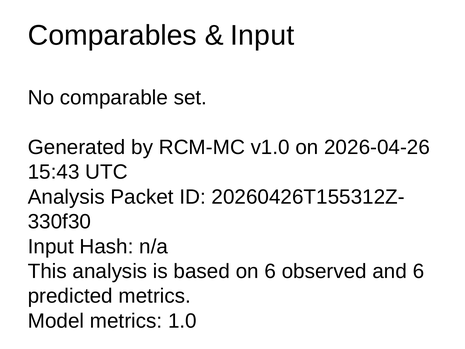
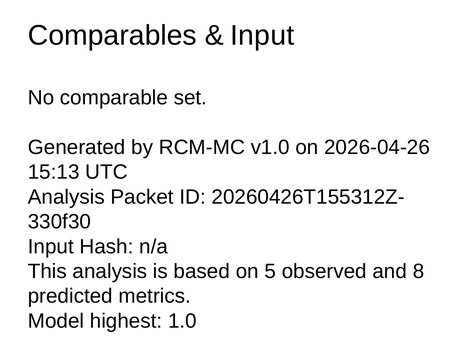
15:43: 15:43 -> 15:13 (54, 172)
on 6: 6 -> 5 (270, 271)
and 6: 6 -> 8 (419, 271)
Model metrics: metrics -> highest (126, 321)
